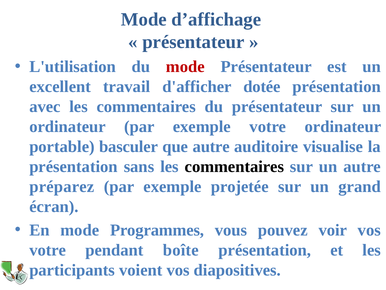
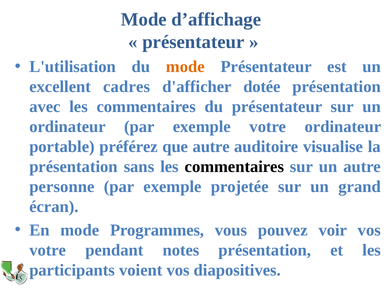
mode colour: red -> orange (185, 67)
travail: travail -> cadres (127, 87)
basculer: basculer -> préférez (129, 146)
préparez: préparez -> personne (62, 186)
boîte: boîte -> notes (181, 250)
